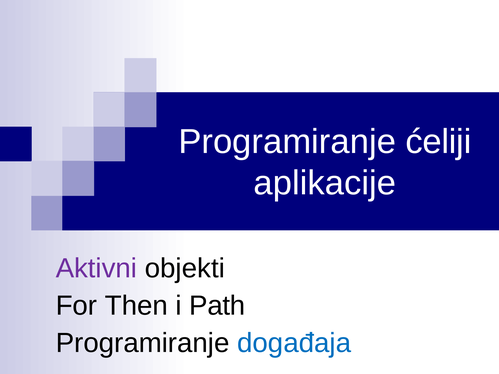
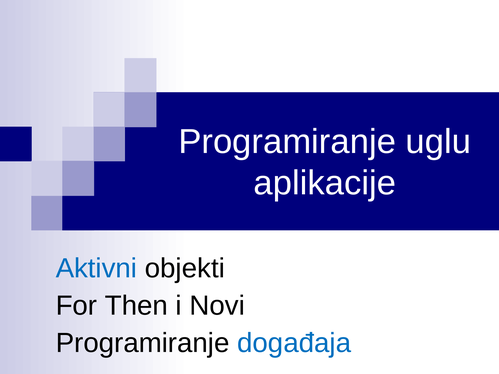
ćeliji: ćeliji -> uglu (438, 142)
Aktivni colour: purple -> blue (96, 268)
Path: Path -> Novi (217, 306)
